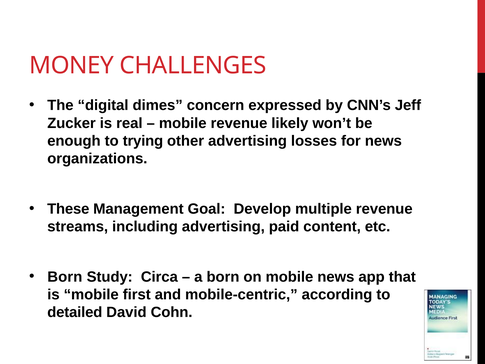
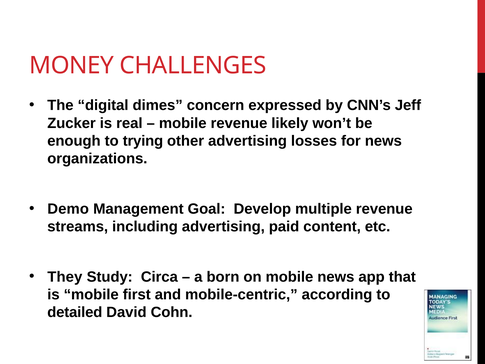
These: These -> Demo (68, 209)
Born: Born -> They (65, 277)
